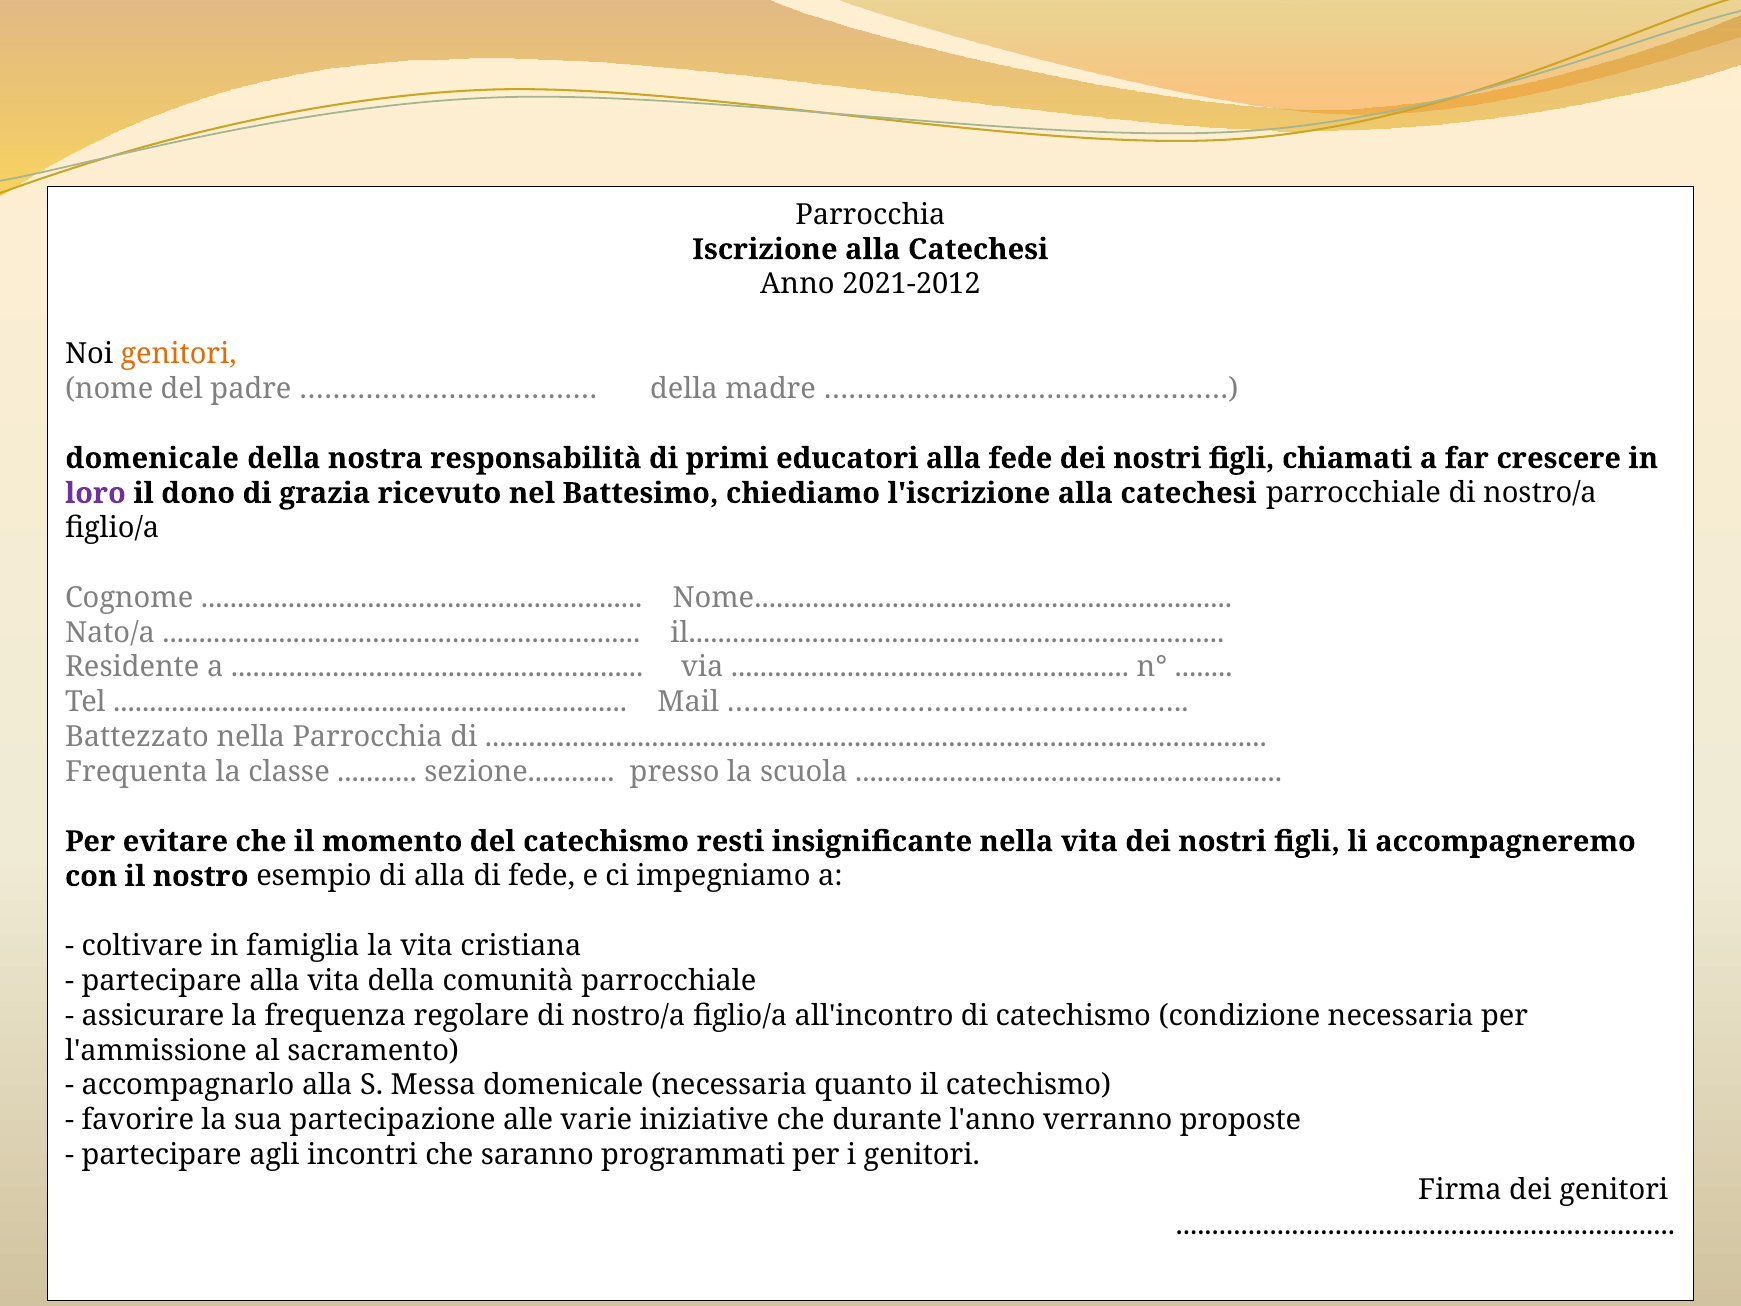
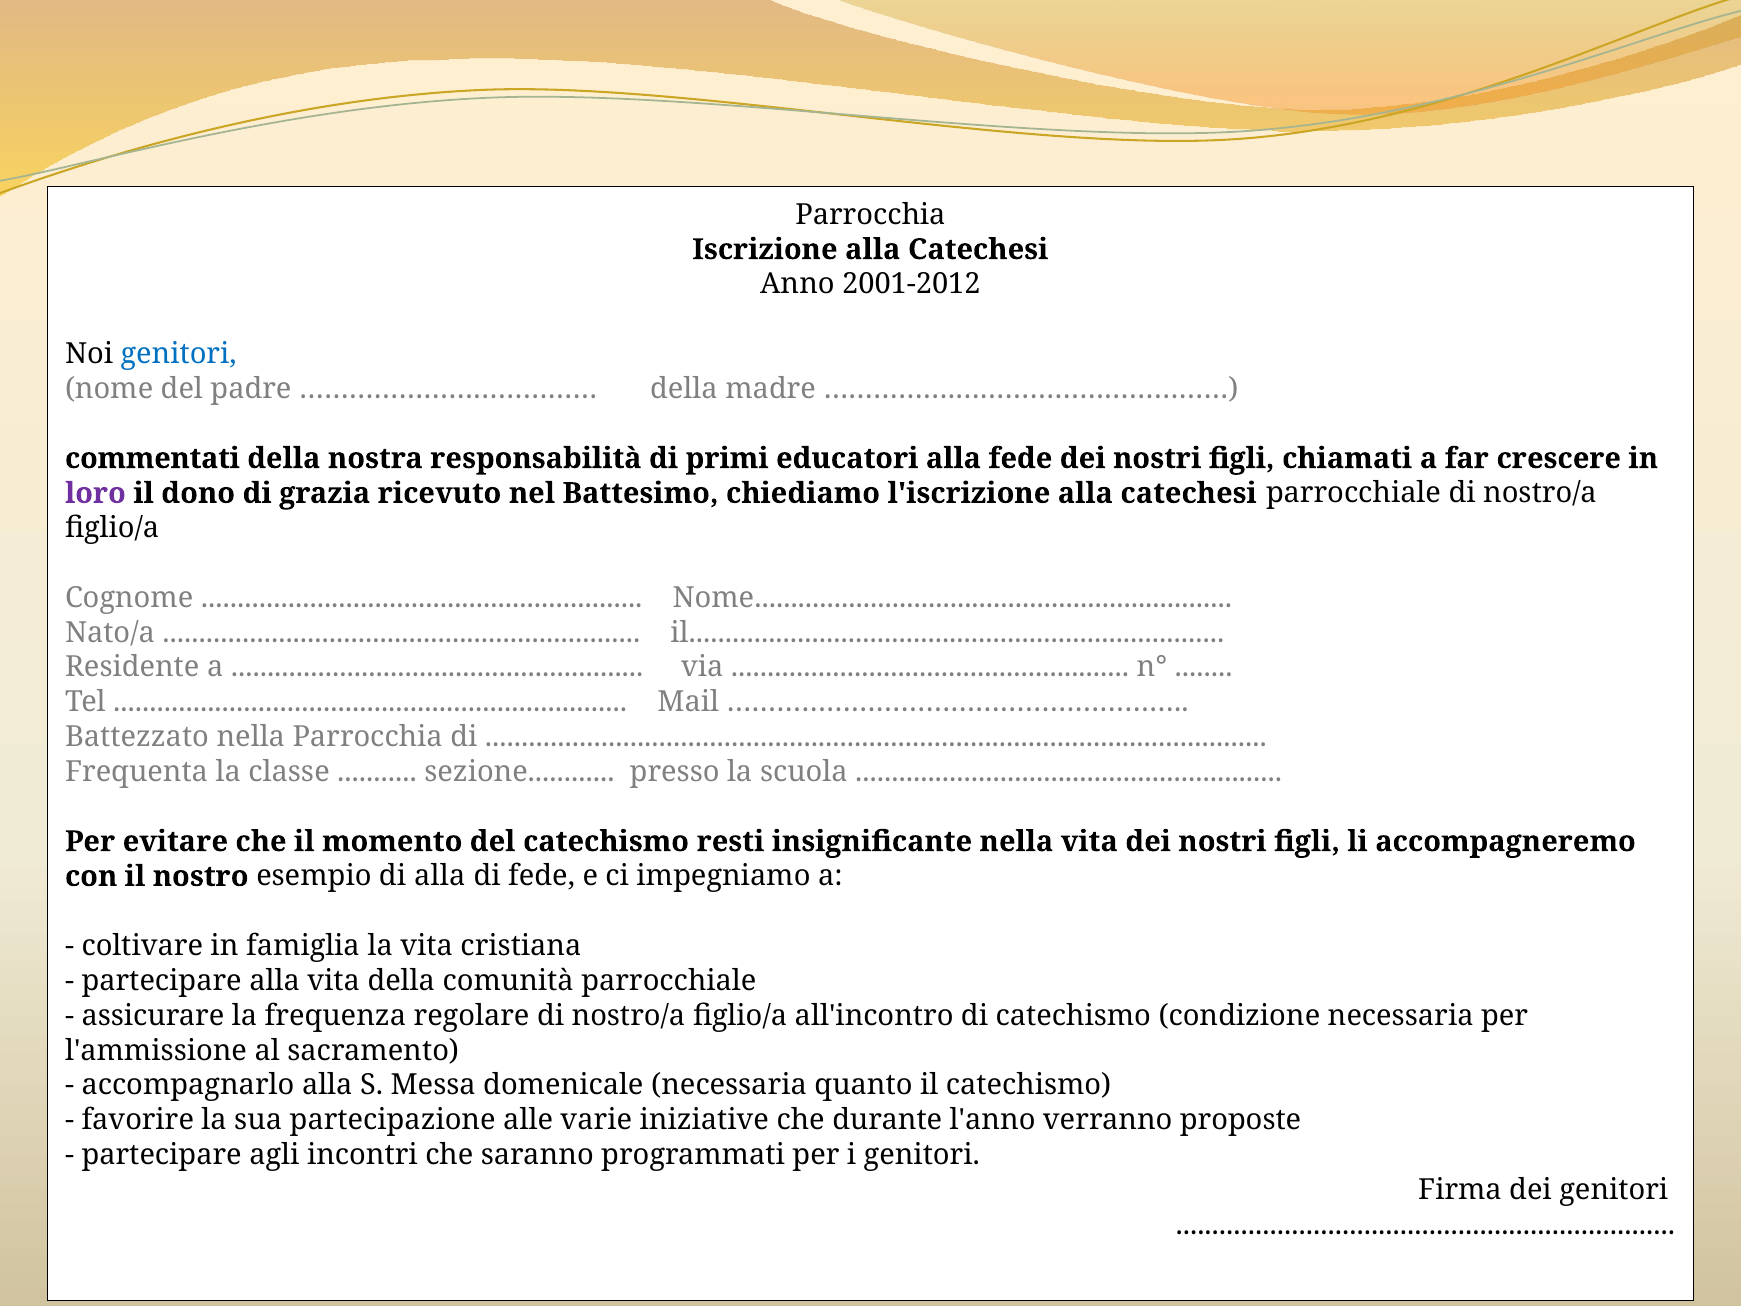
2021-2012: 2021-2012 -> 2001-2012 (911, 284)
genitori colour: orange -> blue (179, 354)
domenicale: domenicale -> commentati (152, 458)
